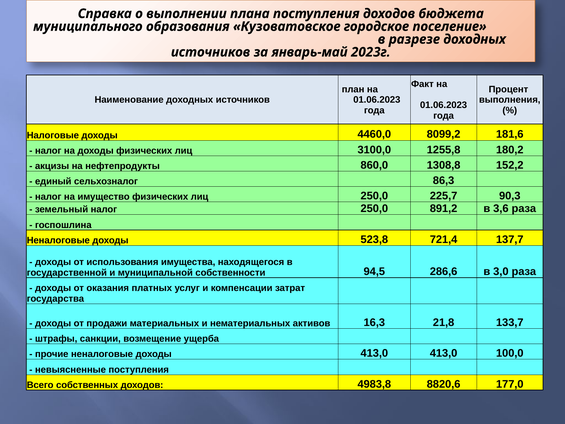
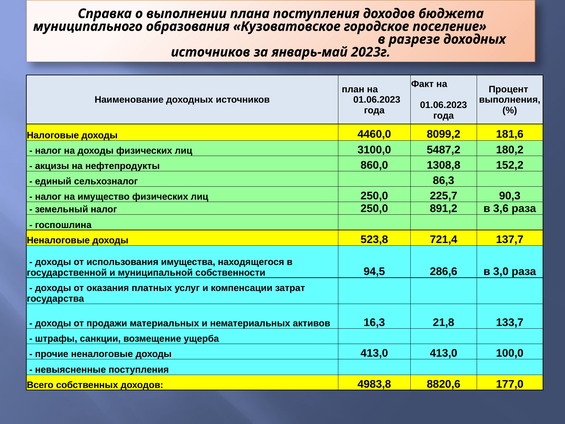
1255,8: 1255,8 -> 5487,2 (444, 150)
